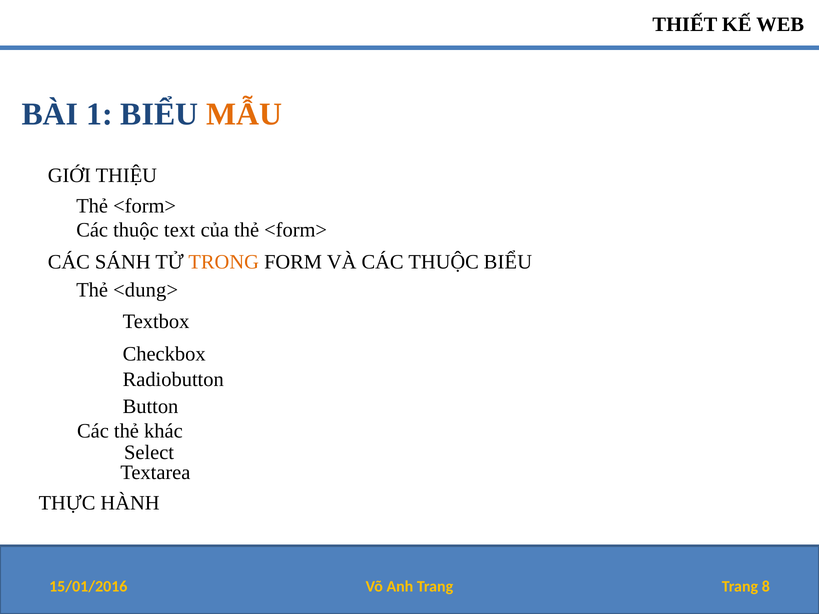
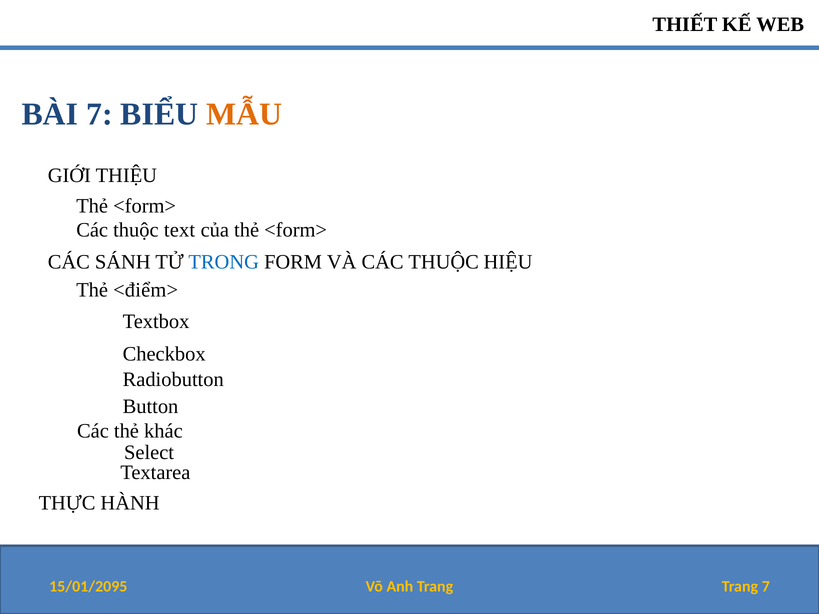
BÀI 1: 1 -> 7 (99, 114)
TRONG colour: orange -> blue (224, 262)
THUỘC BIỂU: BIỂU -> HIỆU (508, 262)
<dung>: <dung> -> <điểm> (146, 290)
15/01/2016: 15/01/2016 -> 15/01/2095 (88, 587)
Trang 8: 8 -> 7 (766, 587)
